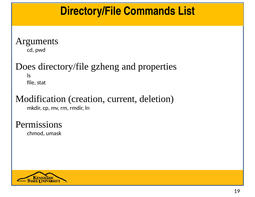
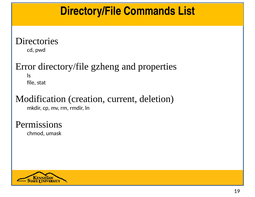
Arguments: Arguments -> Directories (37, 41)
Does: Does -> Error (26, 67)
